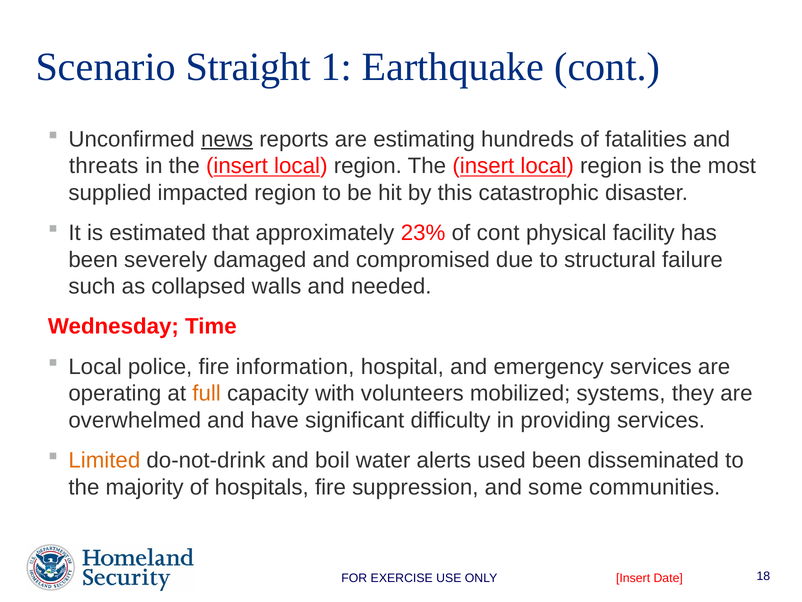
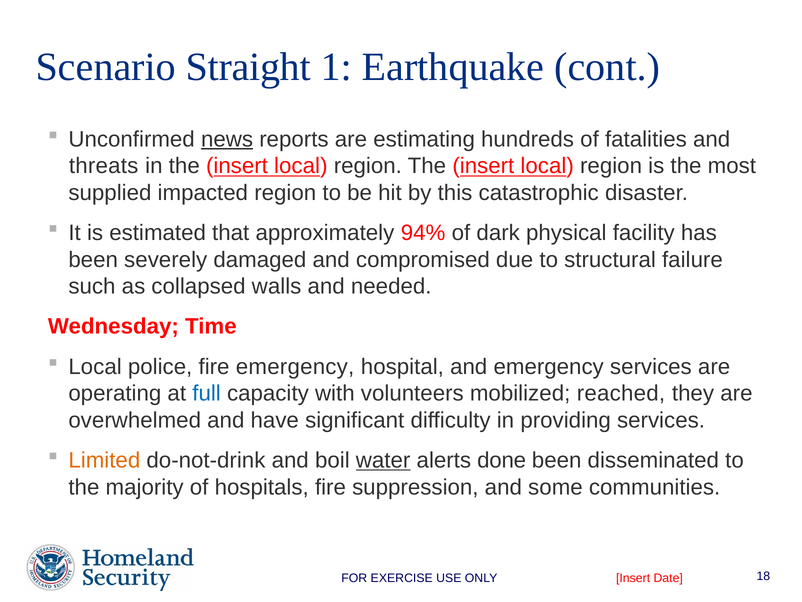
23%: 23% -> 94% (423, 233)
of cont: cont -> dark (498, 233)
fire information: information -> emergency (295, 366)
full colour: orange -> blue (207, 393)
systems: systems -> reached (621, 393)
water underline: none -> present (383, 460)
used: used -> done (502, 460)
